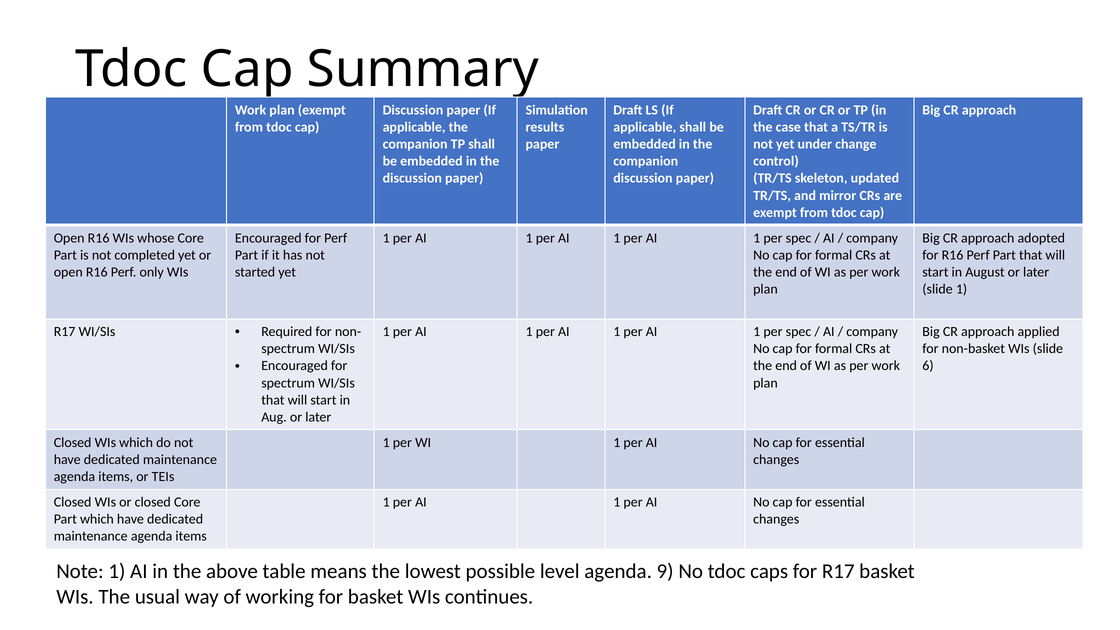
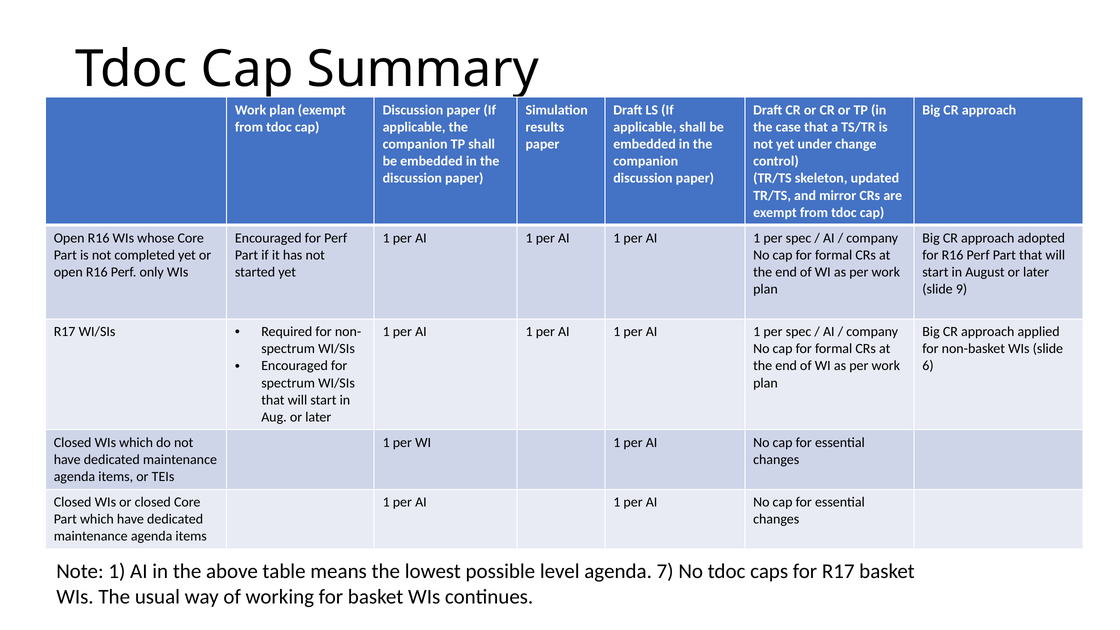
slide 1: 1 -> 9 (962, 289)
9: 9 -> 7 (665, 572)
